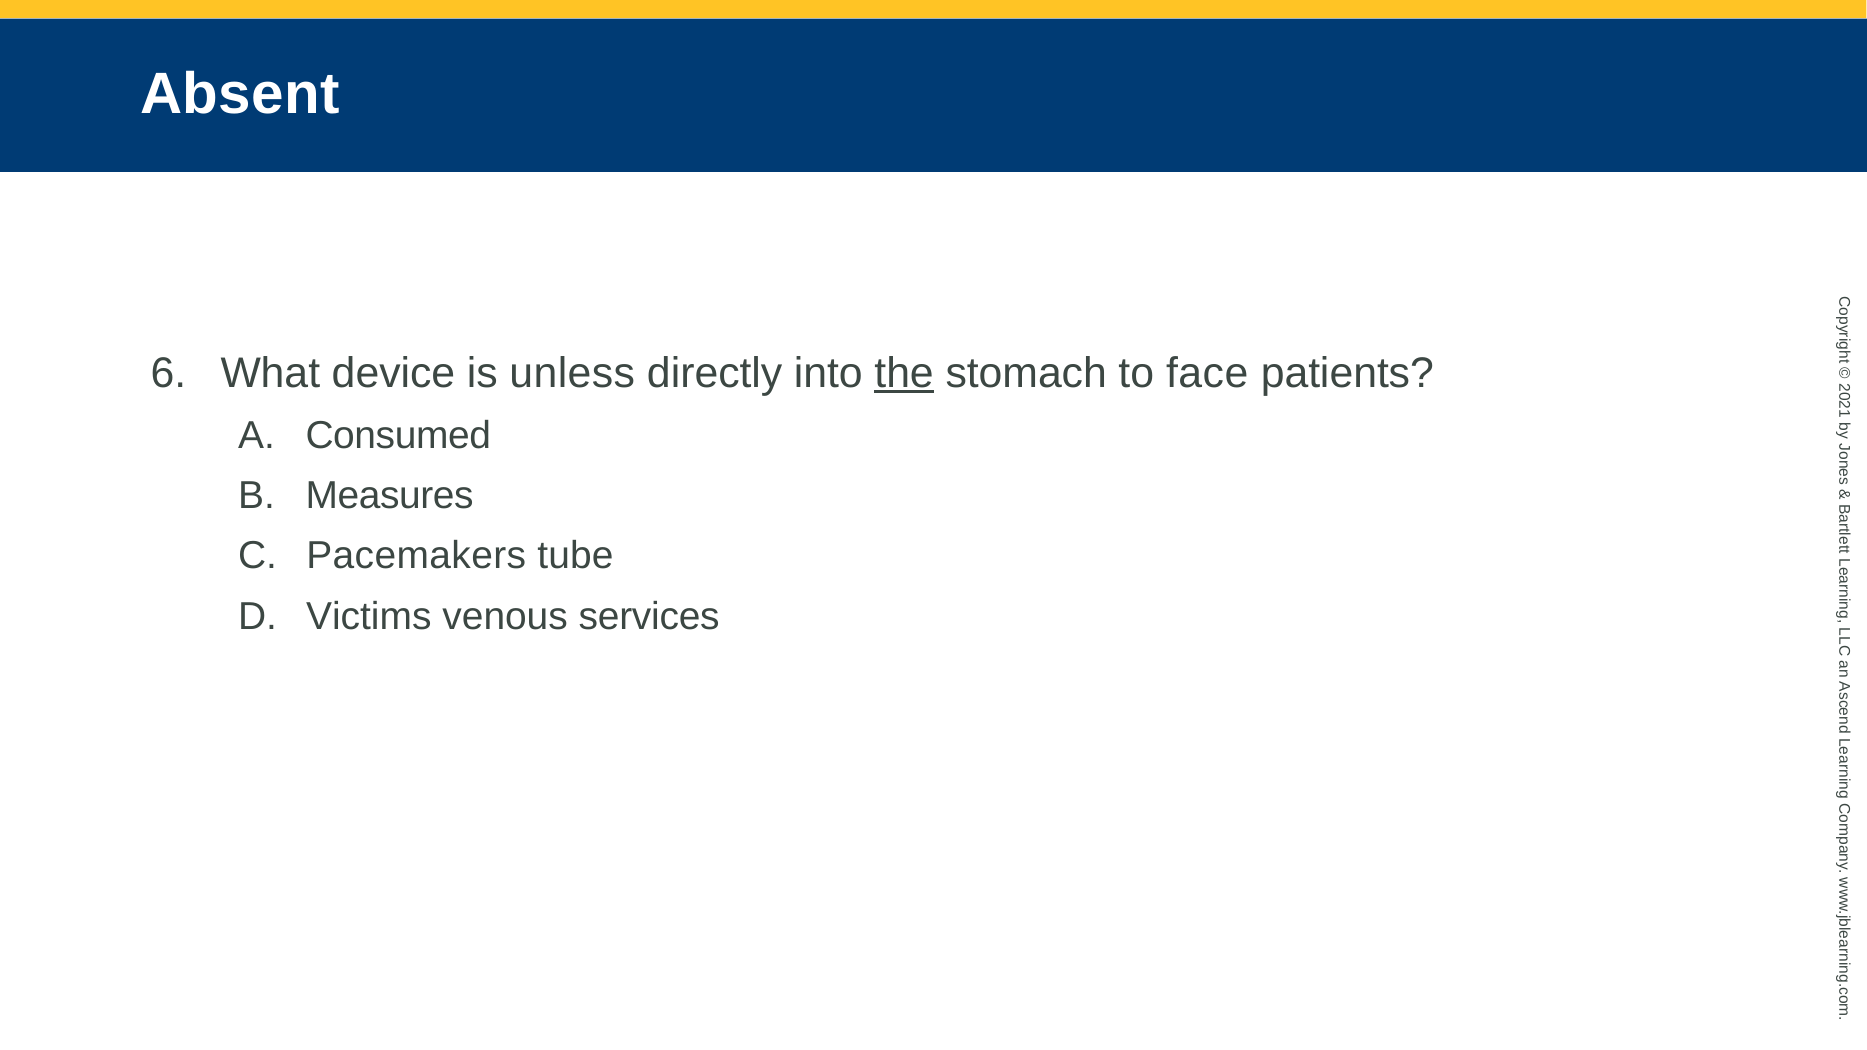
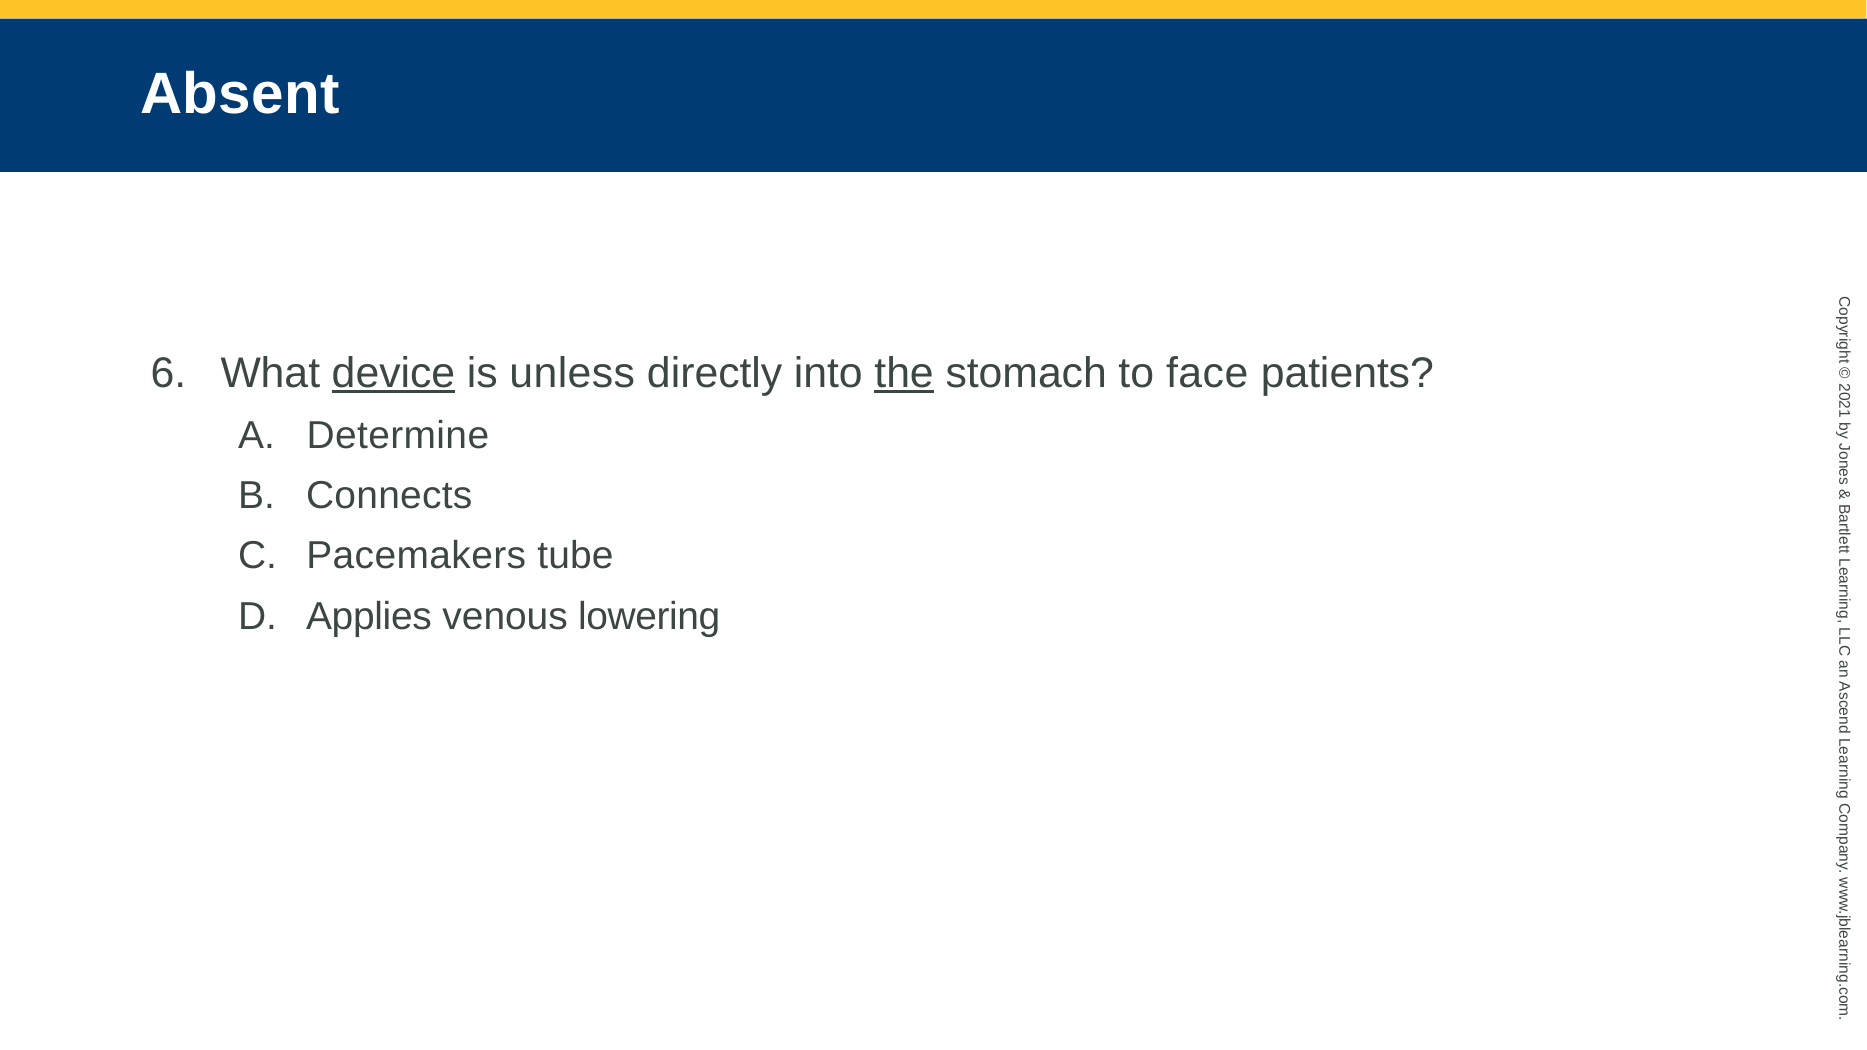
device underline: none -> present (394, 373)
Consumed: Consumed -> Determine (398, 435)
Measures: Measures -> Connects (389, 496)
Victims: Victims -> Applies (369, 616)
services: services -> lowering (649, 616)
